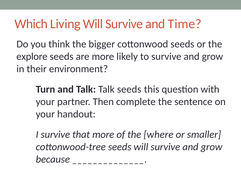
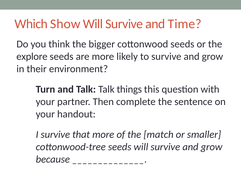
Living: Living -> Show (65, 24)
Talk seeds: seeds -> things (129, 90)
where: where -> match (158, 135)
